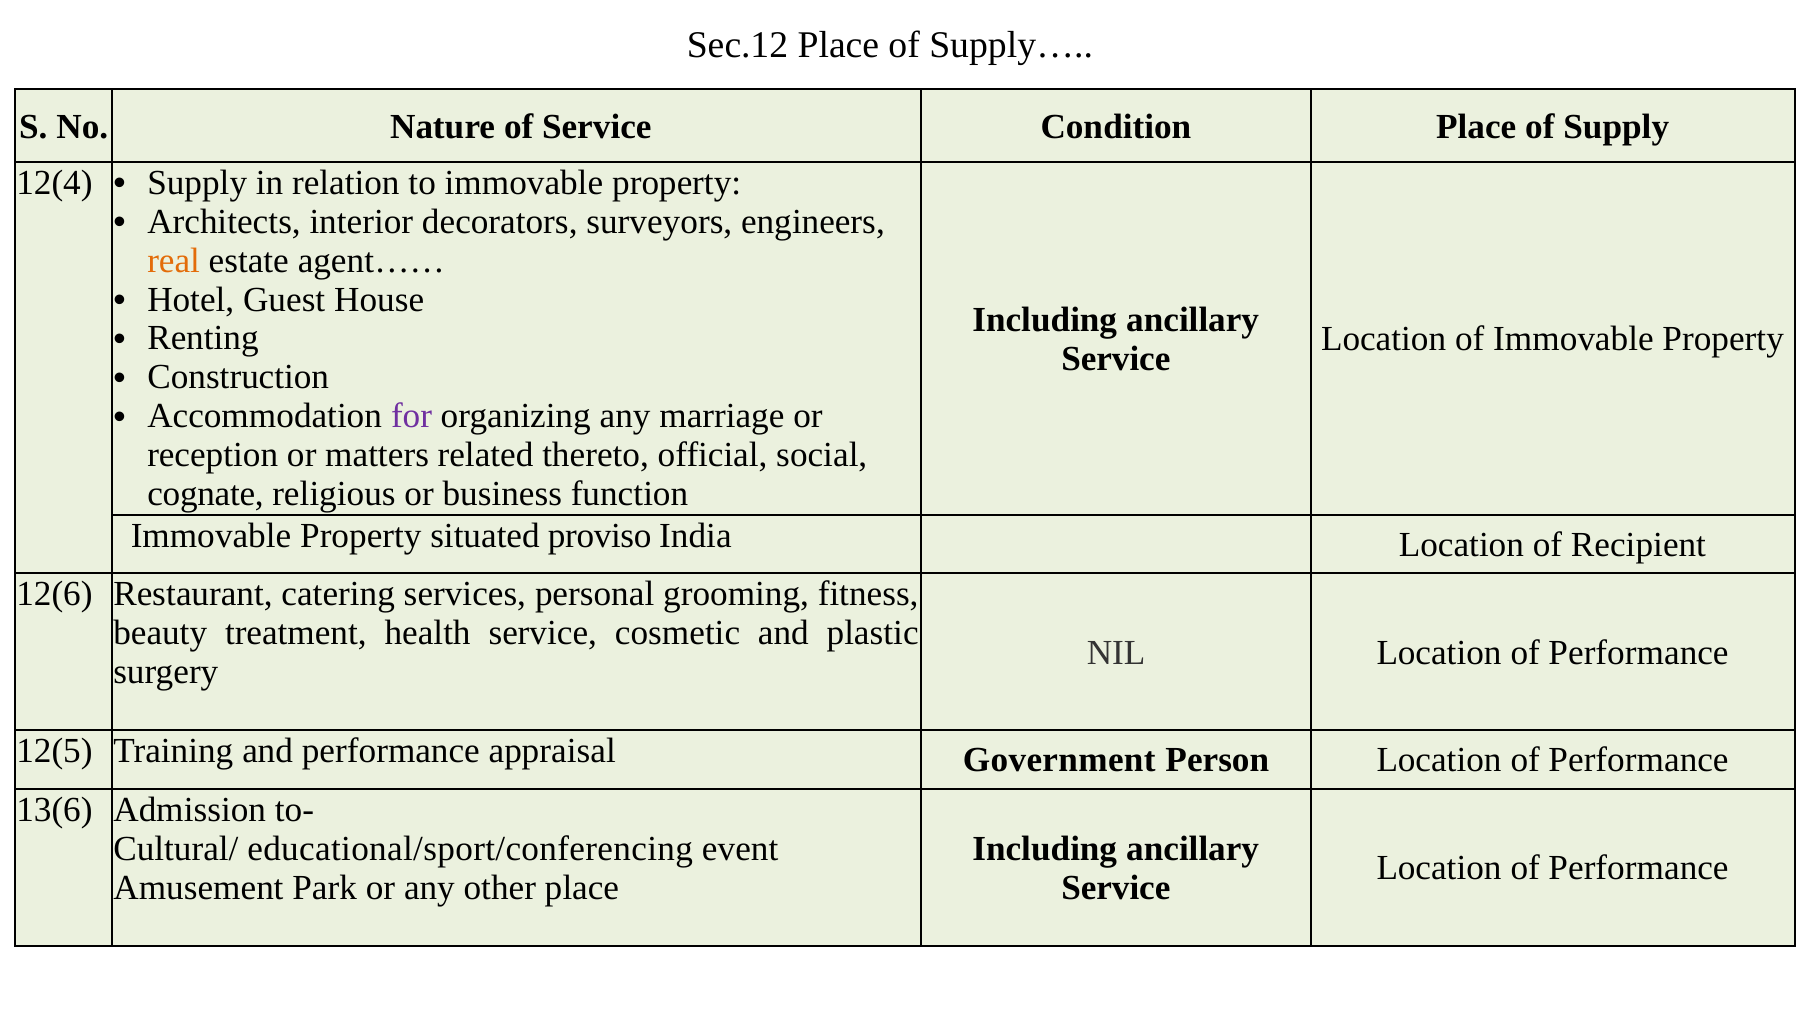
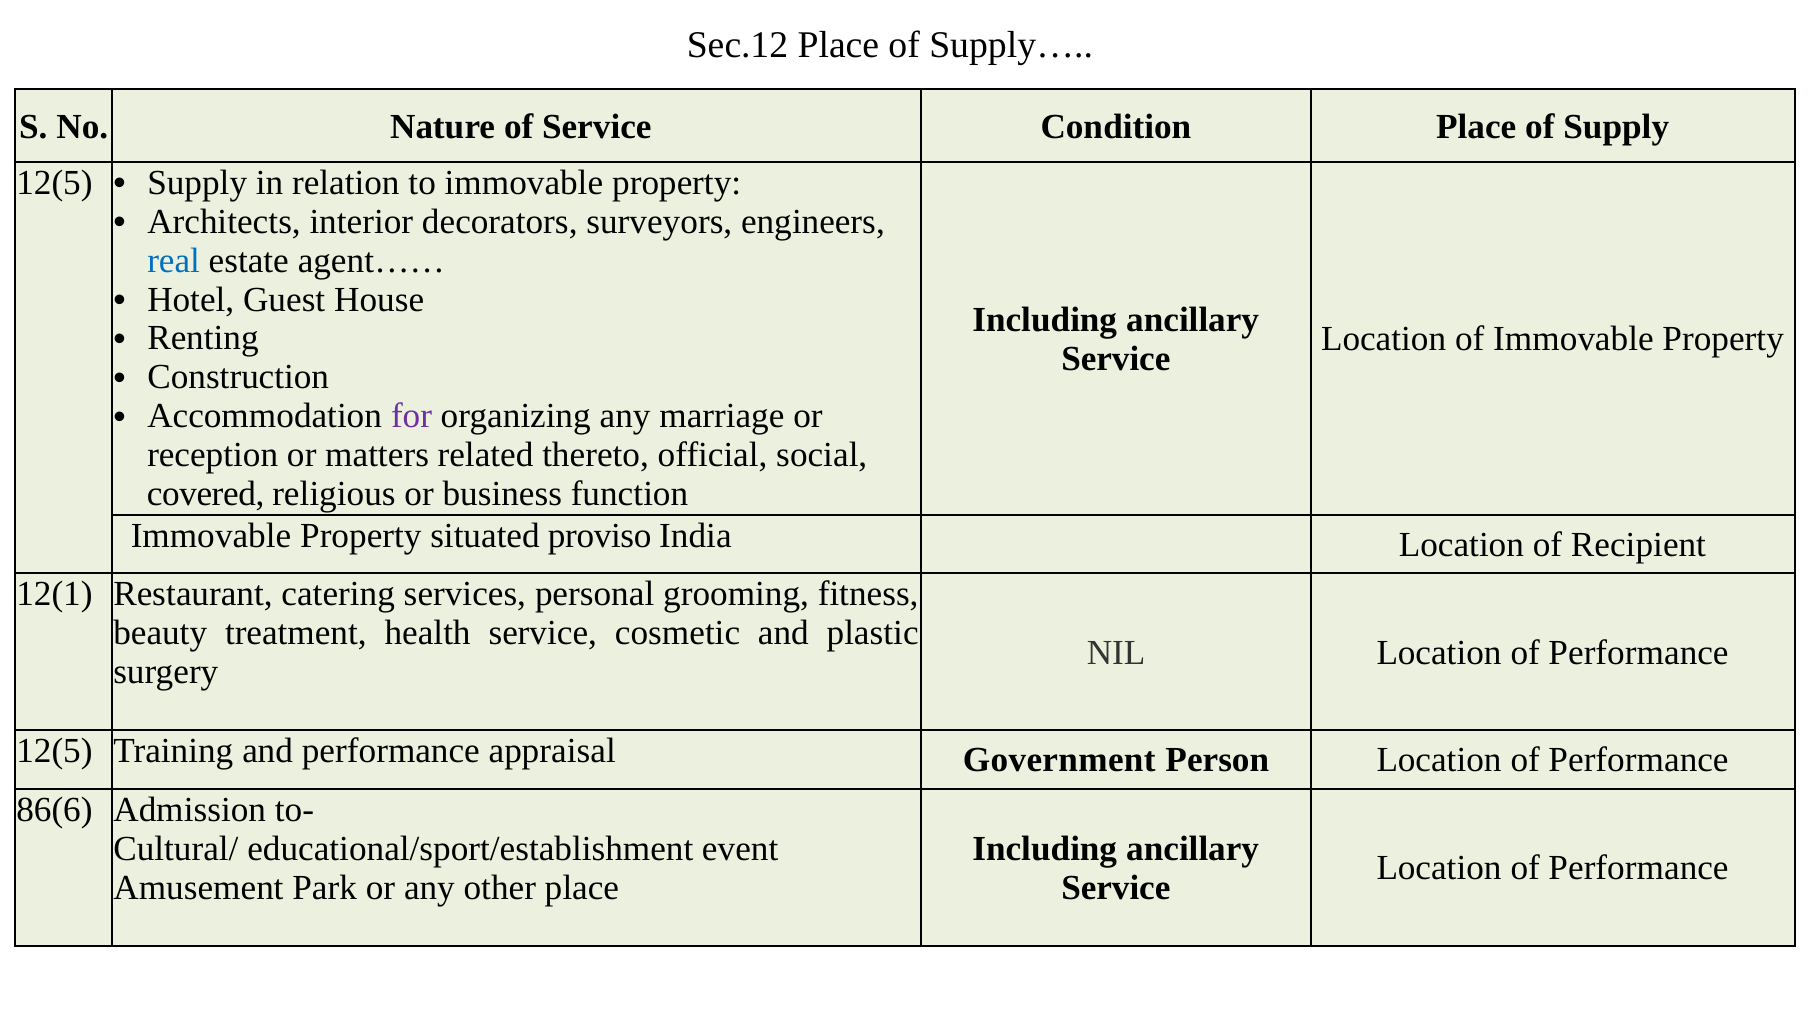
12(4: 12(4 -> 12(5 (54, 183)
real colour: orange -> blue (174, 261)
cognate: cognate -> covered (206, 494)
12(6: 12(6 -> 12(1 (54, 594)
13(6: 13(6 -> 86(6 (54, 810)
educational/sport/conferencing: educational/sport/conferencing -> educational/sport/establishment (470, 849)
